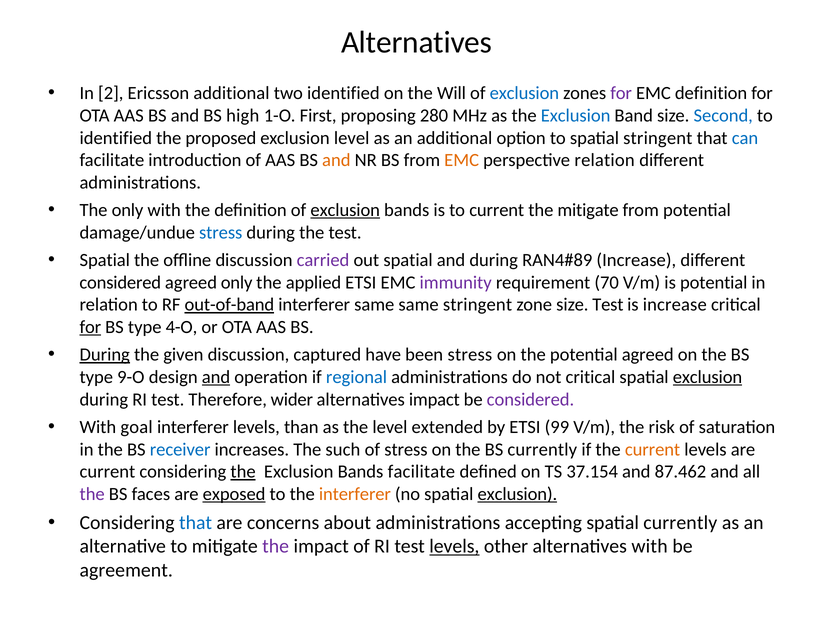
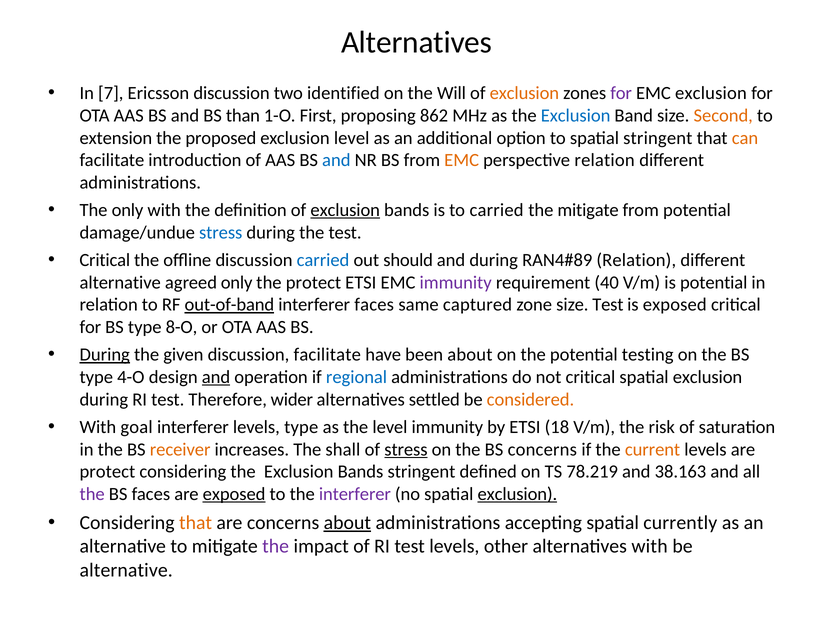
2: 2 -> 7 (111, 93)
Ericsson additional: additional -> discussion (232, 93)
exclusion colour: blue -> orange (524, 93)
EMC definition: definition -> exclusion (711, 93)
high: high -> than (243, 116)
280: 280 -> 862 (434, 116)
Second colour: blue -> orange (723, 116)
identified: identified -> extension (116, 138)
can colour: blue -> orange (745, 138)
and colour: orange -> blue (336, 160)
to current: current -> carried (497, 210)
Spatial: Spatial -> Critical (105, 260)
carried colour: purple -> blue (323, 260)
out spatial: spatial -> should (408, 260)
Increase: Increase -> Relation (636, 260)
considered: considered -> alternative (120, 282)
the applied: applied -> protect (313, 282)
70: 70 -> 40 (607, 282)
interferer same: same -> faces (374, 305)
same stringent: stringent -> captured (478, 305)
is increase: increase -> exposed (675, 305)
for underline: present -> none (90, 327)
4-O: 4-O -> 8-O (181, 327)
discussion captured: captured -> facilitate (327, 355)
been stress: stress -> about (470, 355)
potential agreed: agreed -> testing (648, 355)
9-O: 9-O -> 4-O (131, 377)
exclusion underline: present -> none (708, 377)
alternatives impact: impact -> settled (434, 399)
considered colour: purple -> orange (530, 399)
levels than: than -> type (301, 427)
level extended: extended -> immunity (447, 427)
99: 99 -> 18 (557, 427)
receiver colour: blue -> orange (180, 449)
such: such -> shall (343, 449)
stress underline: none -> present (406, 449)
BS currently: currently -> concerns (542, 449)
current: current -> protect (107, 472)
the underline: present -> none (243, 472)
Bands facilitate: facilitate -> stringent (421, 472)
37.154: 37.154 -> 78.219 (592, 472)
87.462: 87.462 -> 38.163 (680, 472)
interferer colour: orange -> purple (355, 494)
that colour: blue -> orange (196, 522)
about underline: none -> present (347, 522)
levels underline: present -> none (454, 546)
agreement: agreement -> alternative (126, 570)
